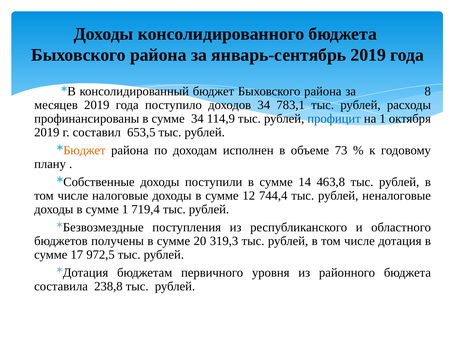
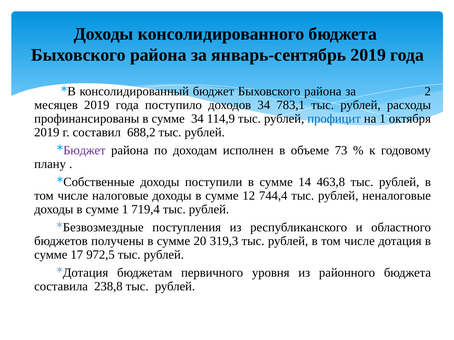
8: 8 -> 2 (428, 92)
653,5: 653,5 -> 688,2 (141, 132)
Бюджет colour: orange -> purple (84, 151)
